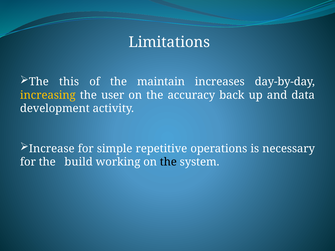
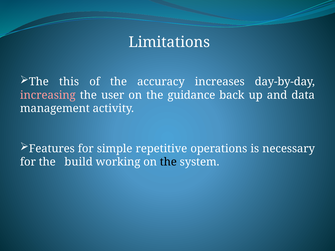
maintain: maintain -> accuracy (161, 82)
increasing colour: yellow -> pink (48, 95)
accuracy: accuracy -> guidance (191, 95)
development: development -> management (55, 109)
Increase: Increase -> Features (52, 149)
